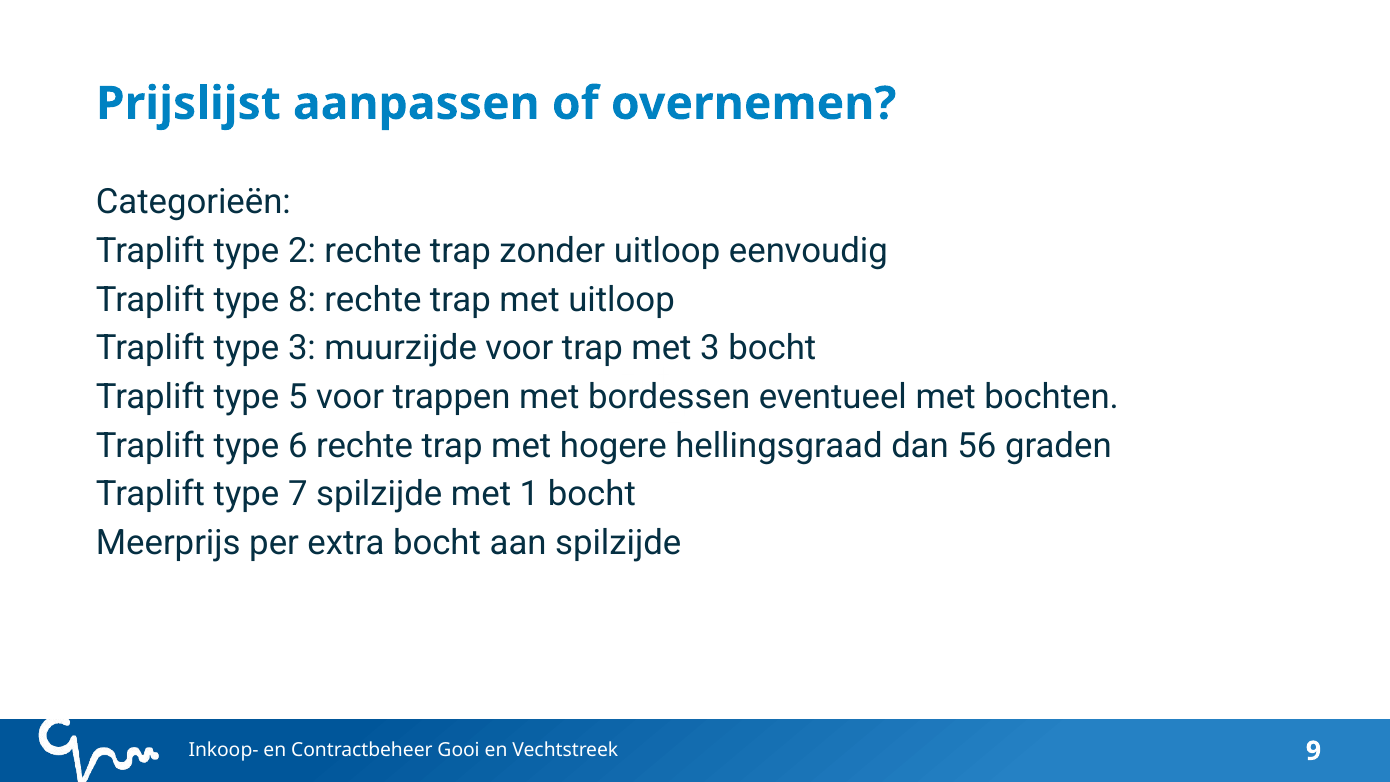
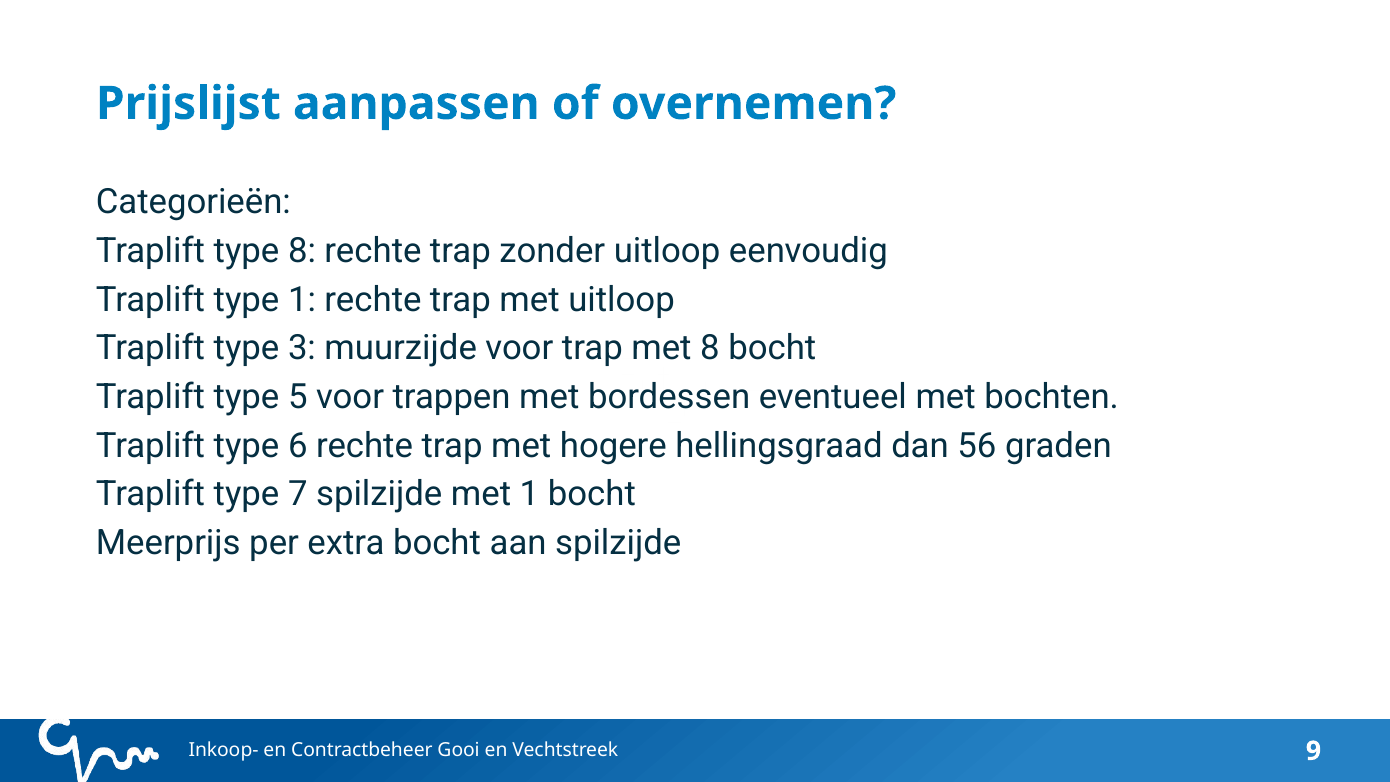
type 2: 2 -> 8 (302, 251)
type 8: 8 -> 1 (302, 300)
met 3: 3 -> 8 (710, 348)
